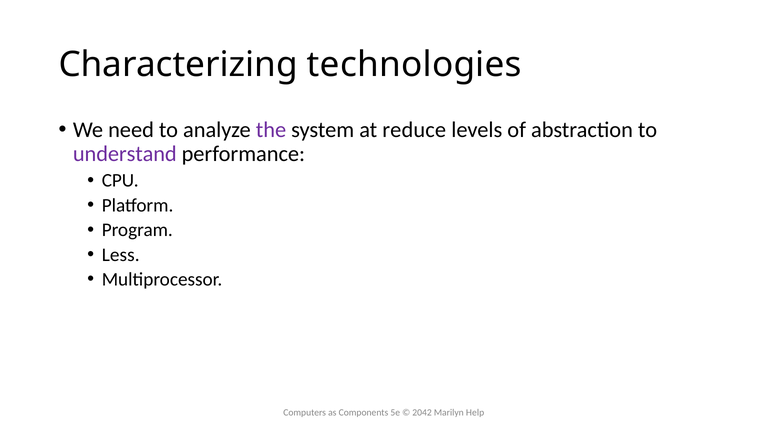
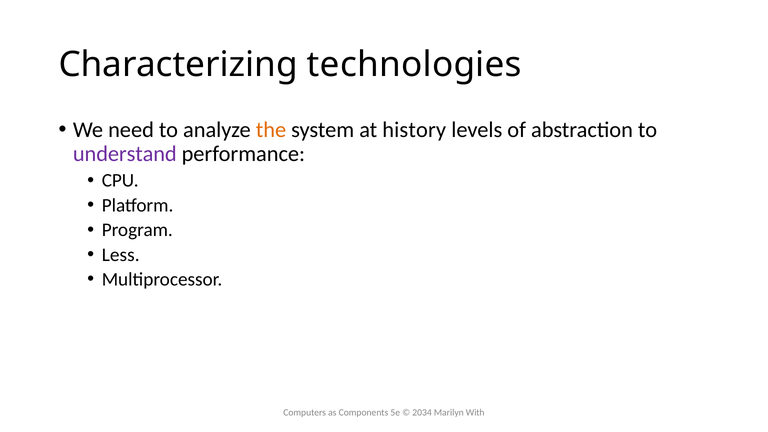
the colour: purple -> orange (271, 130)
reduce: reduce -> history (414, 130)
2042: 2042 -> 2034 (422, 412)
Help: Help -> With (475, 412)
